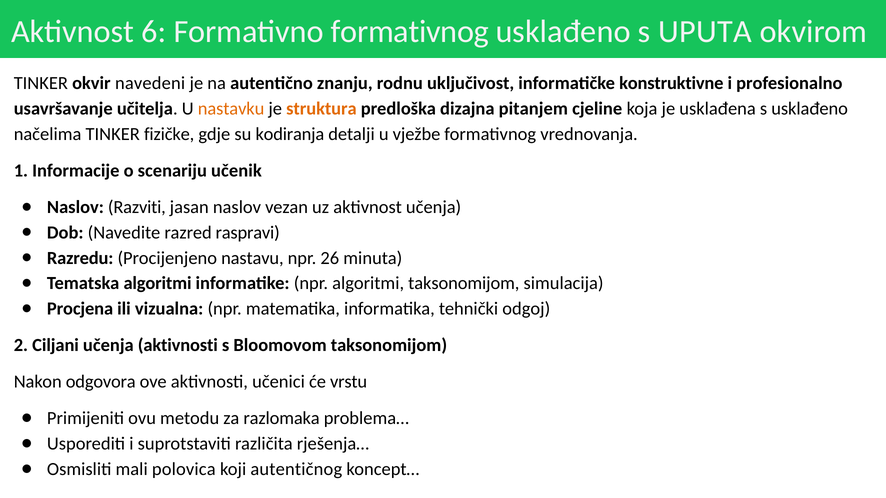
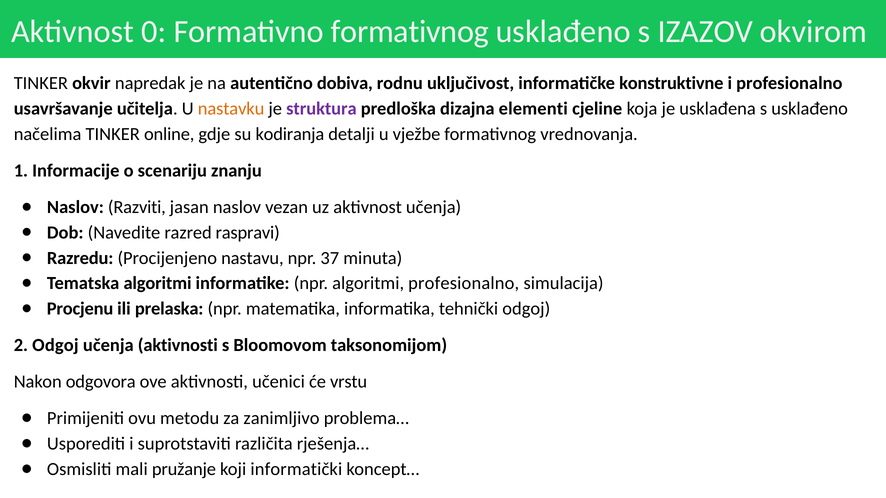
6: 6 -> 0 (154, 32)
UPUTA: UPUTA -> IZAZOV (705, 32)
navedeni: navedeni -> napredak (150, 83)
znanju: znanju -> dobiva (345, 83)
struktura colour: orange -> purple (321, 109)
pitanjem: pitanjem -> elementi (533, 109)
fizičke: fizičke -> online (169, 134)
učenik: učenik -> znanju (236, 171)
26: 26 -> 37 (330, 258)
algoritmi taksonomijom: taksonomijom -> profesionalno (464, 284)
Procjena: Procjena -> Procjenu (80, 309)
vizualna: vizualna -> prelaska (169, 309)
2 Ciljani: Ciljani -> Odgoj (55, 346)
razlomaka: razlomaka -> zanimljivo (281, 419)
polovica: polovica -> pružanje (184, 470)
autentičnog: autentičnog -> informatički (296, 470)
